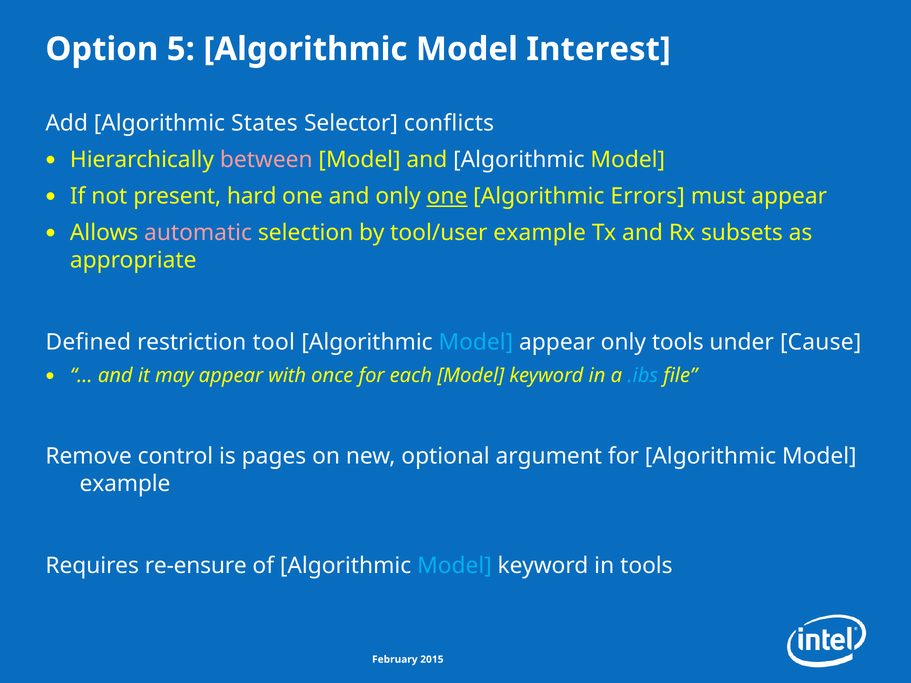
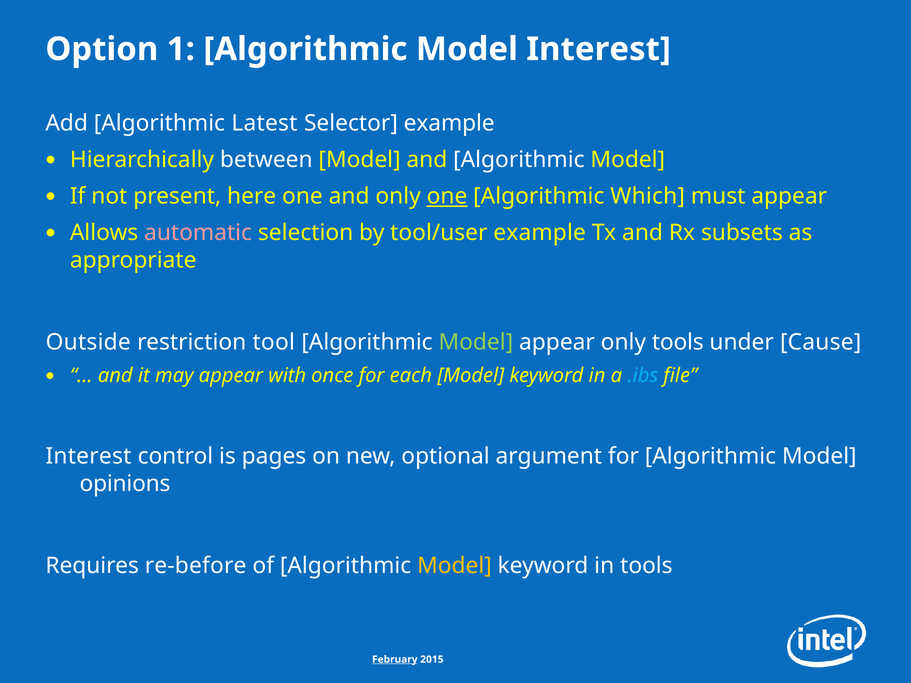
5: 5 -> 1 (181, 49)
States: States -> Latest (264, 124)
Selector conflicts: conflicts -> example (449, 124)
between colour: pink -> white (266, 160)
hard: hard -> here (252, 196)
Errors: Errors -> Which (648, 196)
Defined: Defined -> Outside (88, 342)
Model colour: light blue -> light green (476, 342)
Remove: Remove -> Interest (88, 457)
example: example -> opinions (125, 484)
re-ensure: re-ensure -> re-before (196, 566)
Model colour: light blue -> yellow (454, 566)
February underline: none -> present (395, 660)
